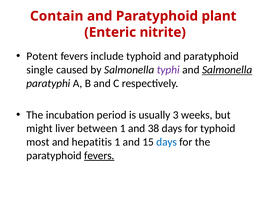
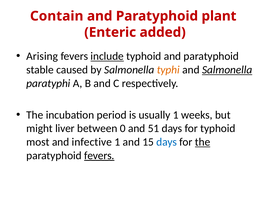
nitrite: nitrite -> added (163, 32)
Potent: Potent -> Arising (42, 56)
include underline: none -> present (107, 56)
single: single -> stable (40, 70)
typhi colour: purple -> orange (168, 70)
usually 3: 3 -> 1 (176, 115)
between 1: 1 -> 0 (123, 128)
38: 38 -> 51 (154, 128)
hepatitis: hepatitis -> infective (92, 142)
the underline: none -> present (203, 142)
